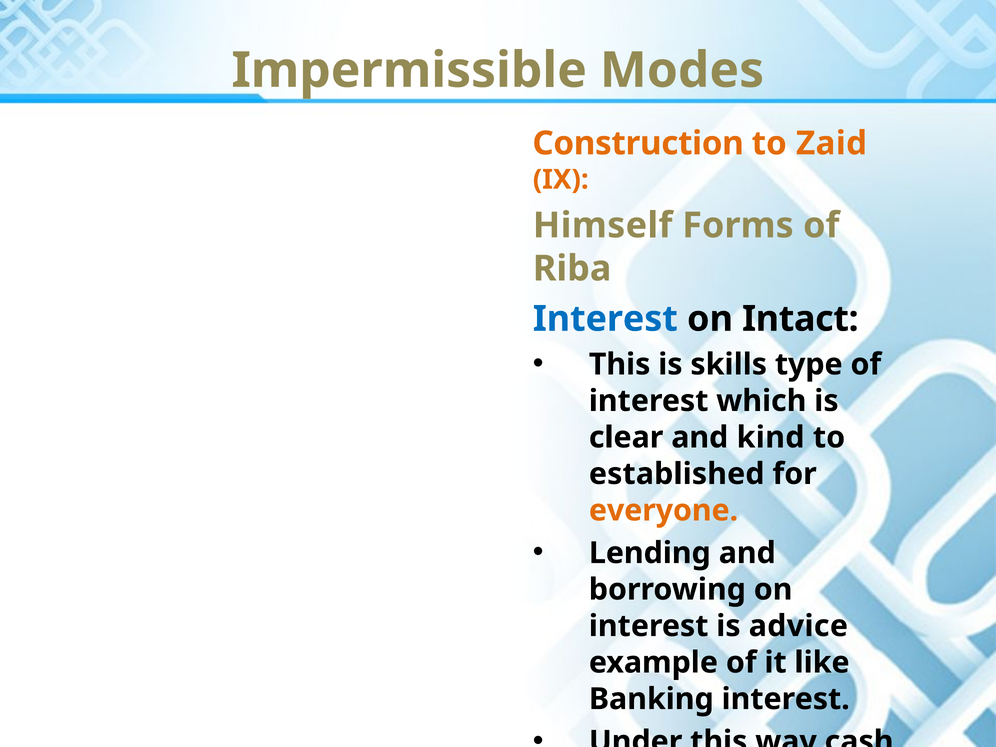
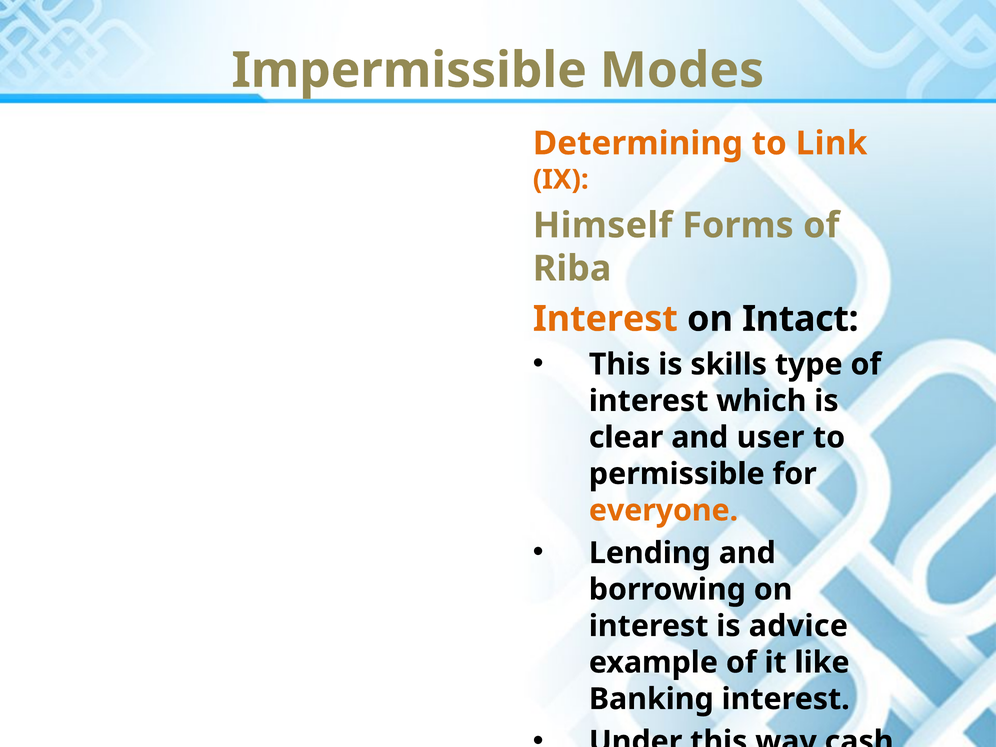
Construction: Construction -> Determining (638, 143)
Zaid: Zaid -> Link (832, 143)
Interest colour: blue -> orange (605, 319)
kind: kind -> user (771, 437)
established: established -> permissible (677, 474)
